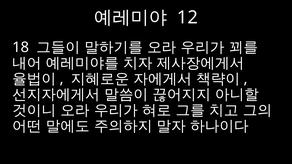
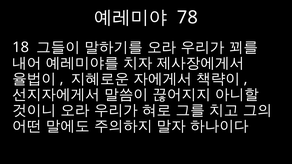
12: 12 -> 78 (187, 18)
